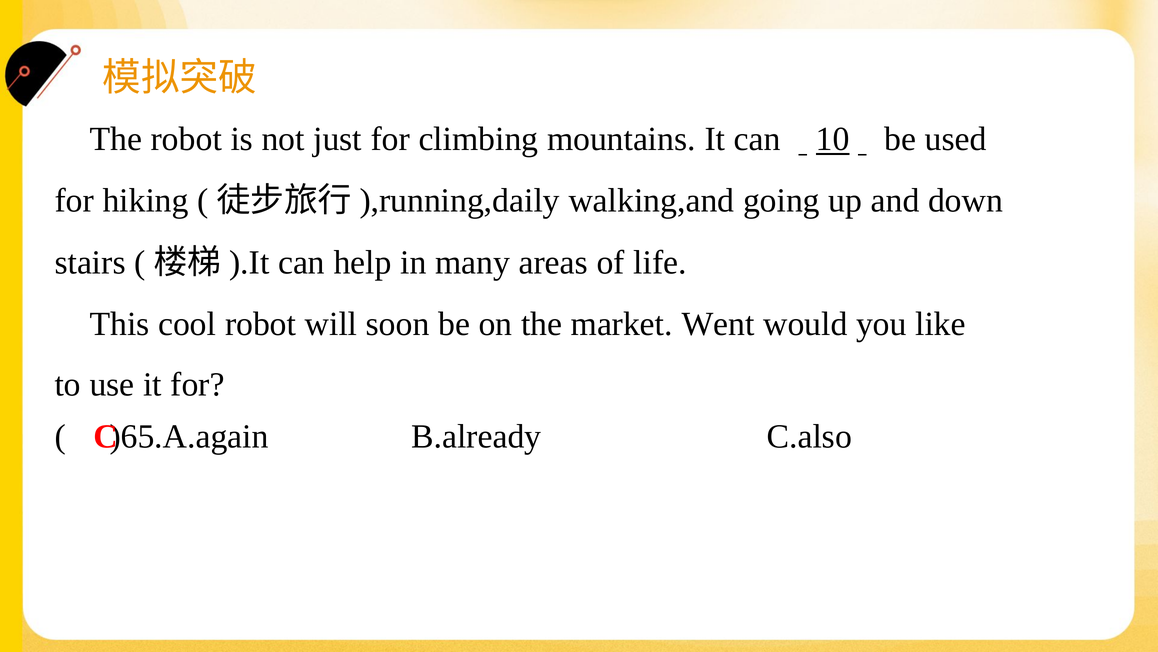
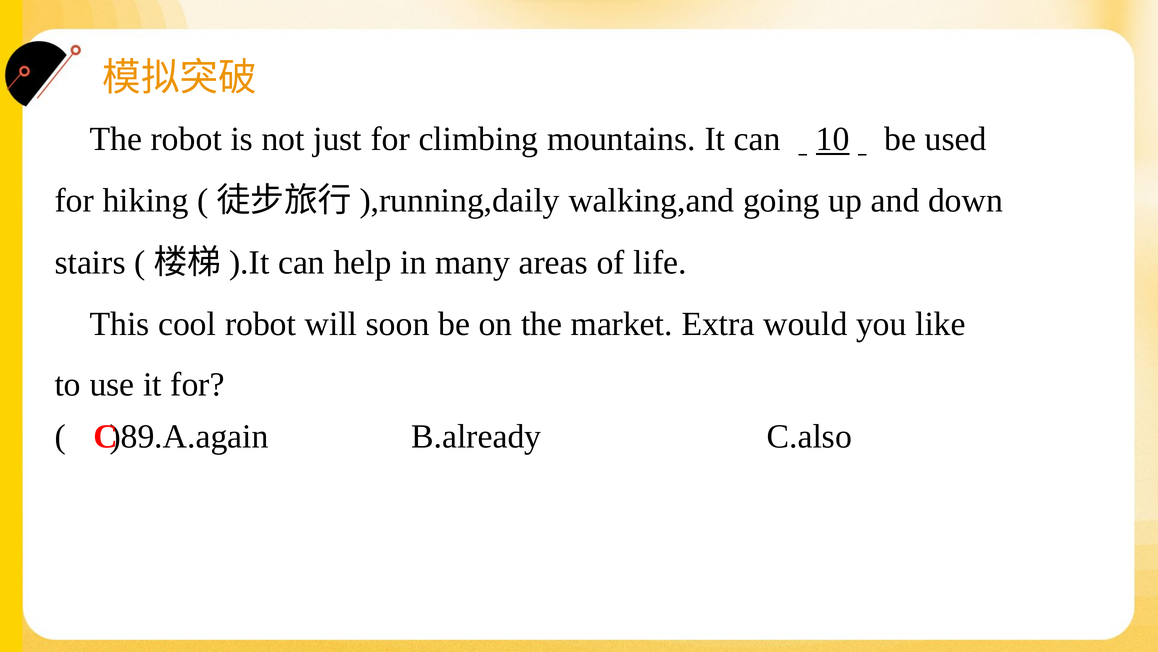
Went: Went -> Extra (718, 324)
)65.A.again: )65.A.again -> )89.A.again (189, 436)
